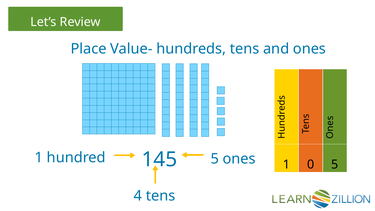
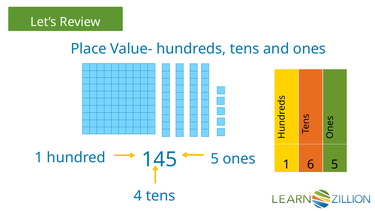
0: 0 -> 6 (311, 164)
